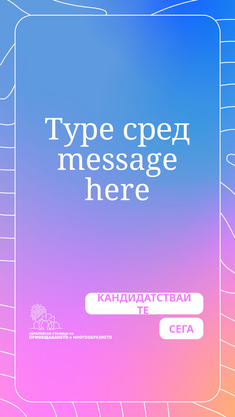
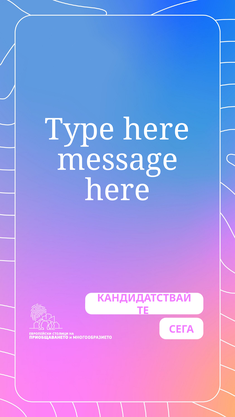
Type сред: сред -> here (156, 130)
